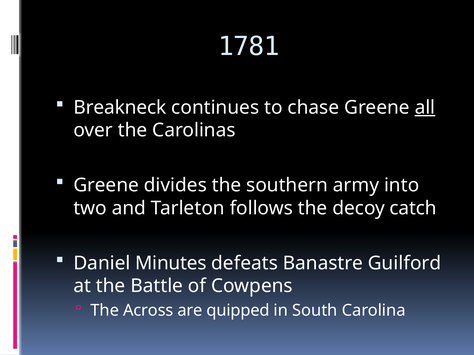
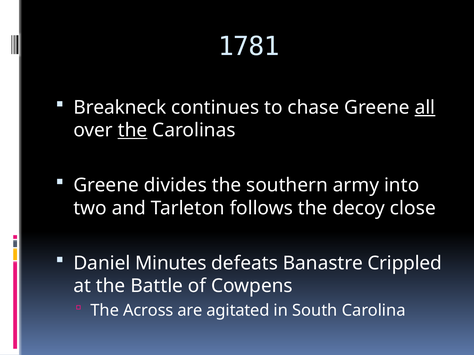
the underline: none -> present (133, 130)
catch: catch -> close (413, 208)
Guilford: Guilford -> Crippled (405, 264)
quipped: quipped -> agitated (238, 311)
